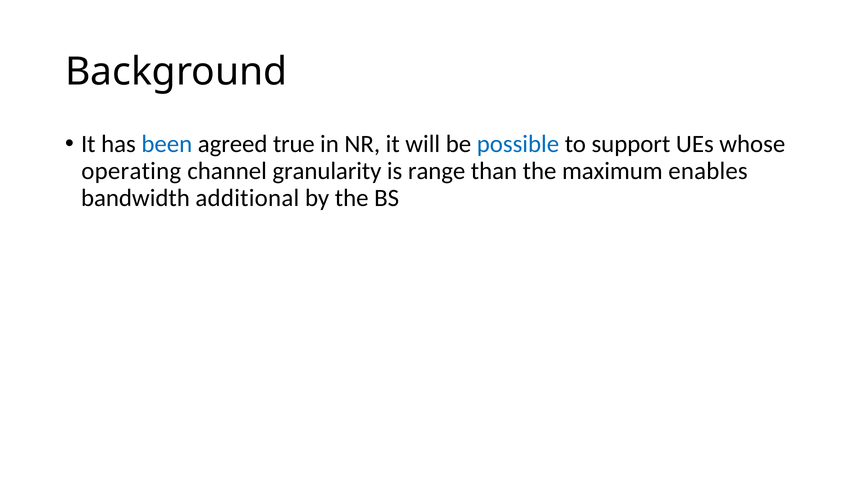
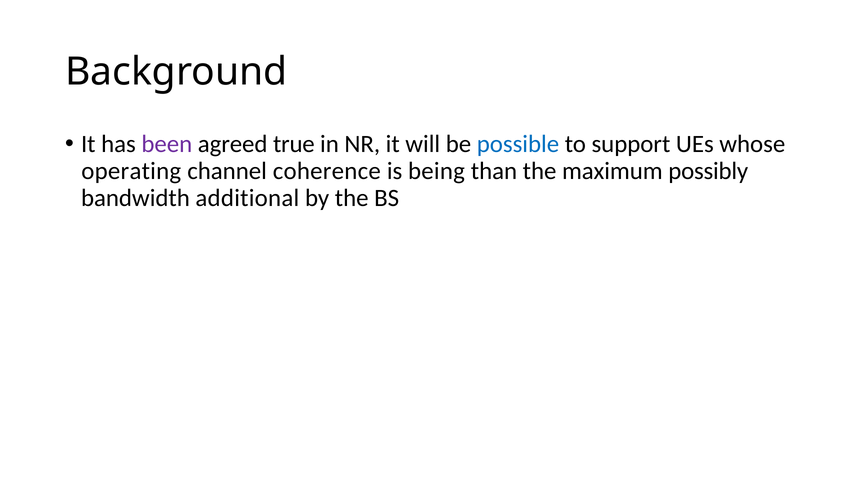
been colour: blue -> purple (167, 144)
granularity: granularity -> coherence (327, 171)
range: range -> being (436, 171)
enables: enables -> possibly (708, 171)
